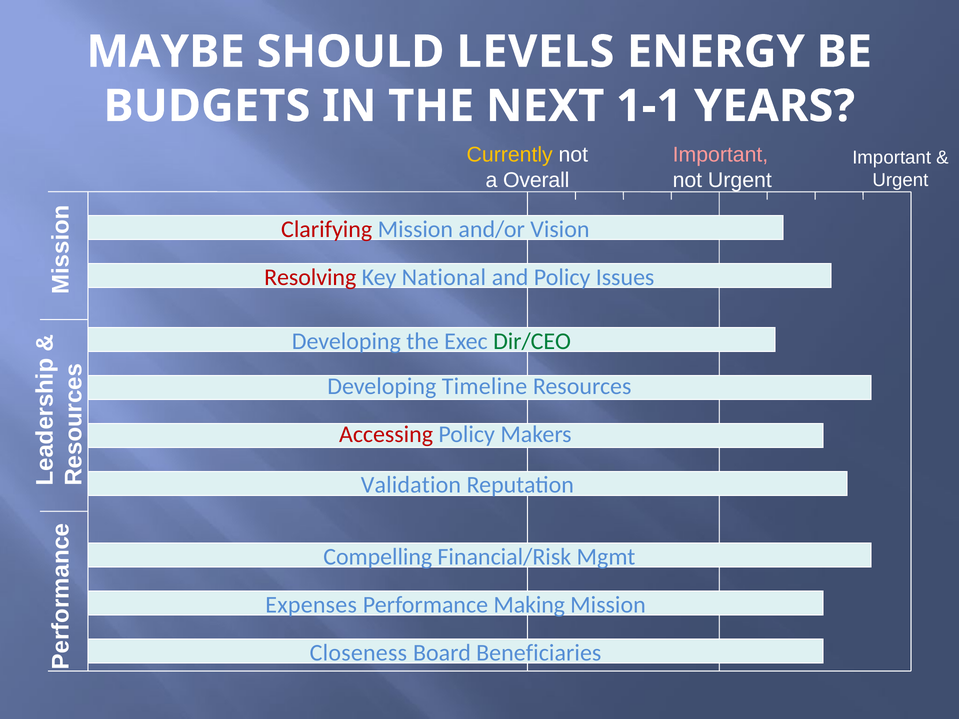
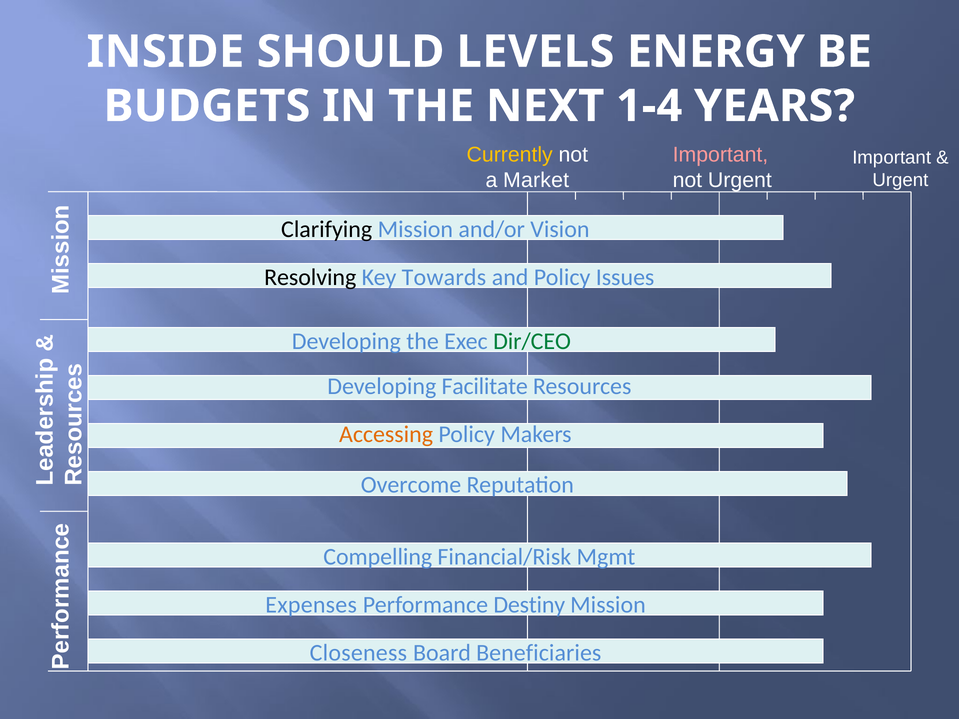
MAYBE: MAYBE -> INSIDE (165, 52)
1-1: 1-1 -> 1-4 (649, 106)
Overall: Overall -> Market (536, 180)
Clarifying colour: red -> black (327, 229)
Resolving colour: red -> black (310, 277)
National: National -> Towards (444, 277)
Timeline: Timeline -> Facilitate (485, 387)
Accessing colour: red -> orange (386, 435)
Validation: Validation -> Overcome (411, 485)
Making: Making -> Destiny (529, 605)
